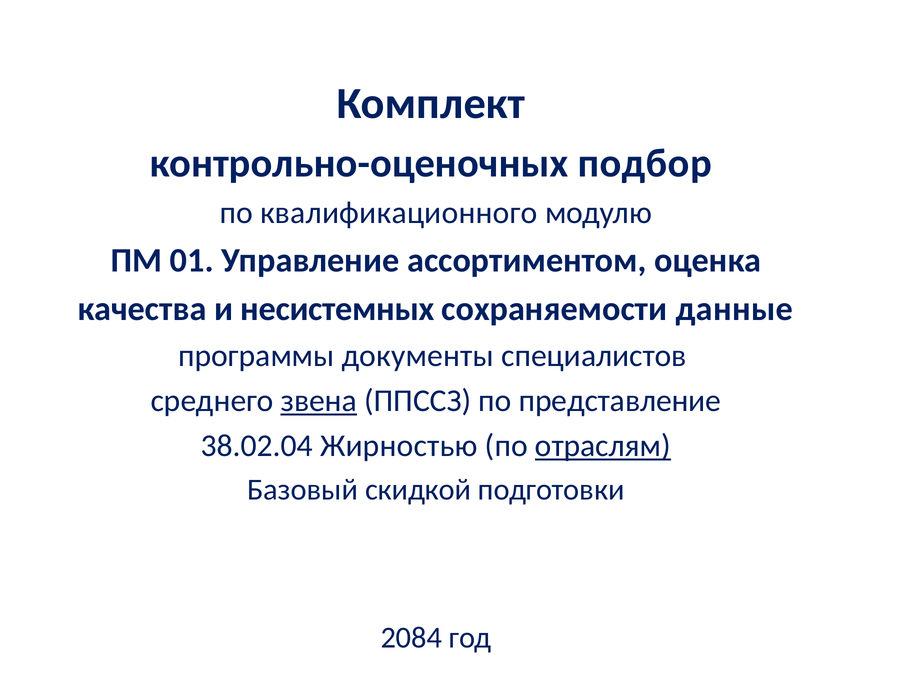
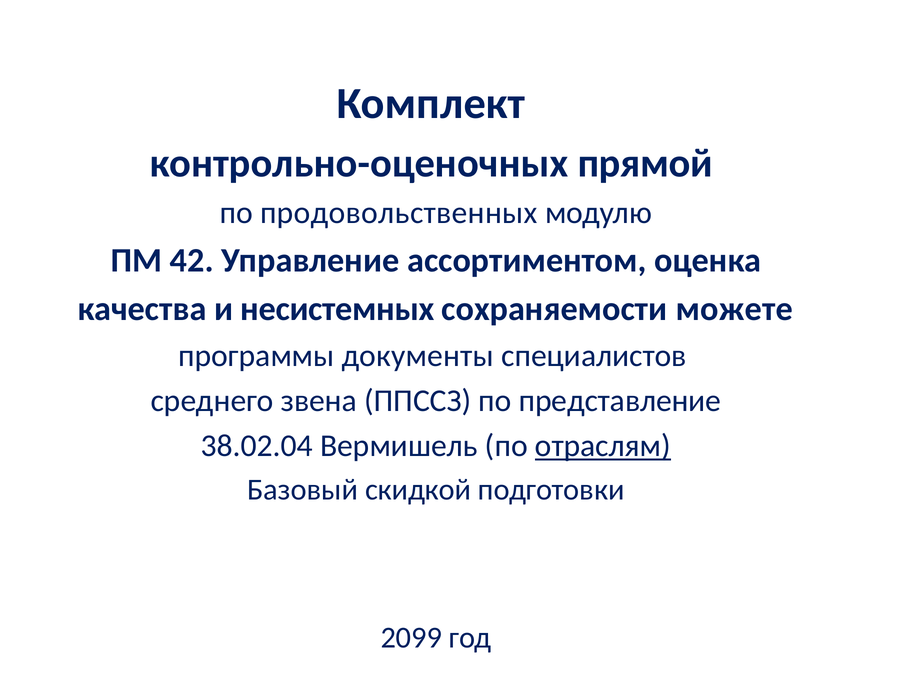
подбор: подбор -> прямой (645, 163)
квалификационного: квалификационного -> продовольственных (399, 213)
01: 01 -> 42 (192, 260)
данные: данные -> можете (734, 309)
звена underline: present -> none (319, 401)
Жирностью: Жирностью -> Вермишель (399, 446)
2084: 2084 -> 2099 (411, 637)
